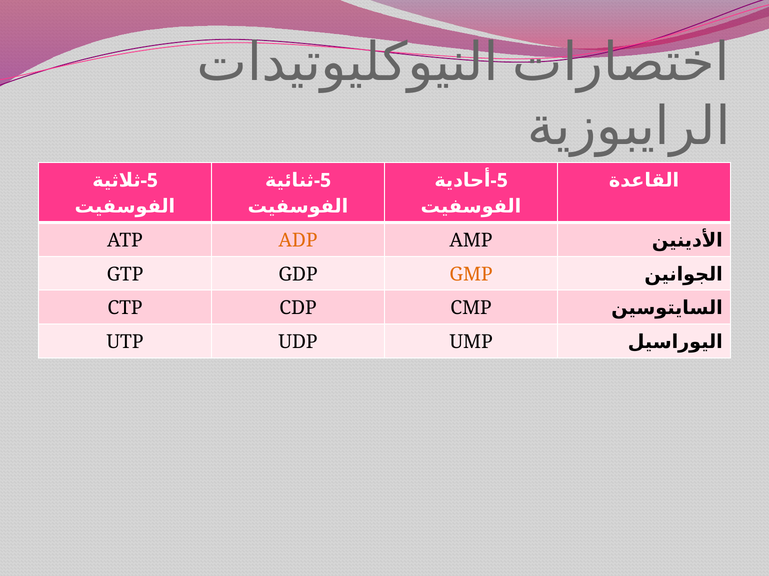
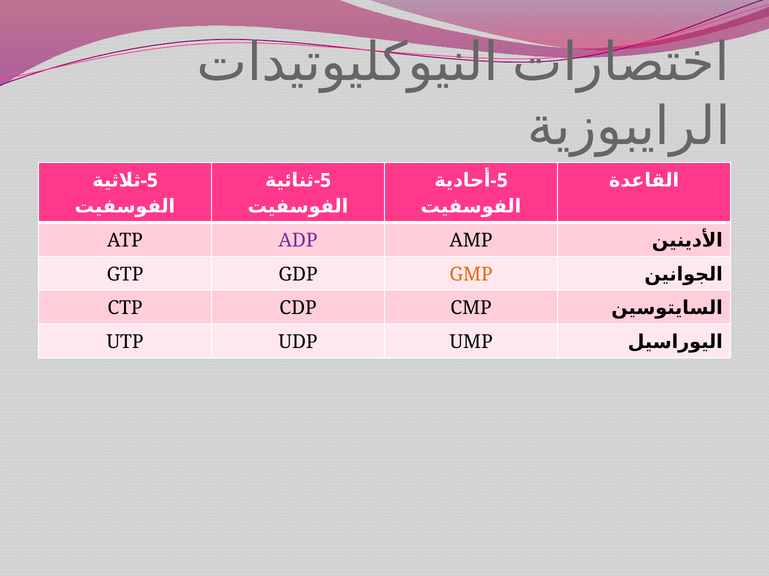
ADP colour: orange -> purple (298, 241)
